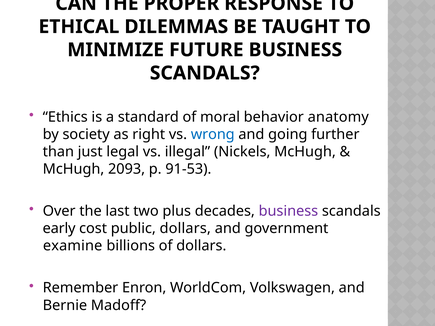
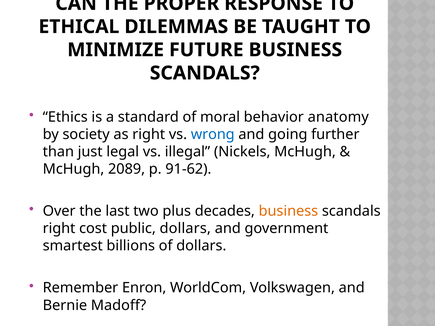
2093: 2093 -> 2089 (127, 169)
91-53: 91-53 -> 91-62 (188, 169)
business colour: purple -> orange (288, 211)
early: early -> right (59, 229)
examine: examine -> smartest (73, 246)
